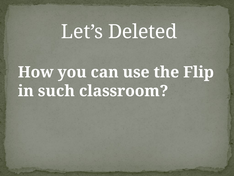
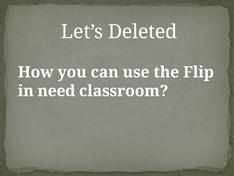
such: such -> need (56, 91)
